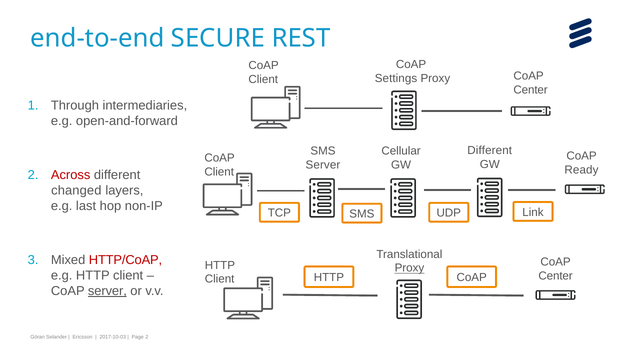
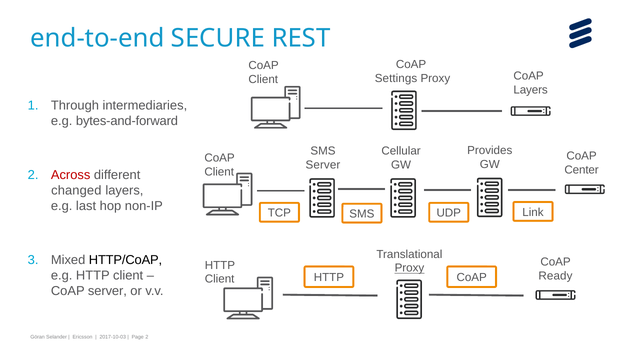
Center: Center -> Layers (531, 90)
open-and-forward: open-and-forward -> bytes-and-forward (127, 121)
Different: Different -> Provides (490, 151)
Ready: Ready -> Center (582, 170)
HTTP/CoAP colour: red -> black (125, 260)
Center: Center -> Ready (555, 276)
server underline: present -> none (107, 291)
